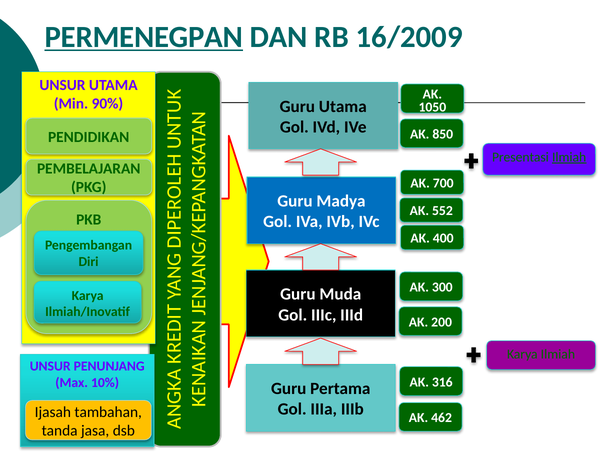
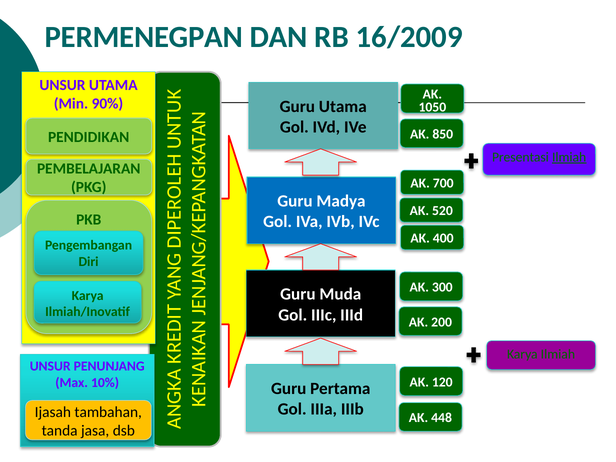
PERMENEGPAN underline: present -> none (144, 37)
552: 552 -> 520 (442, 211)
316: 316 -> 120 (442, 382)
462: 462 -> 448 (442, 418)
